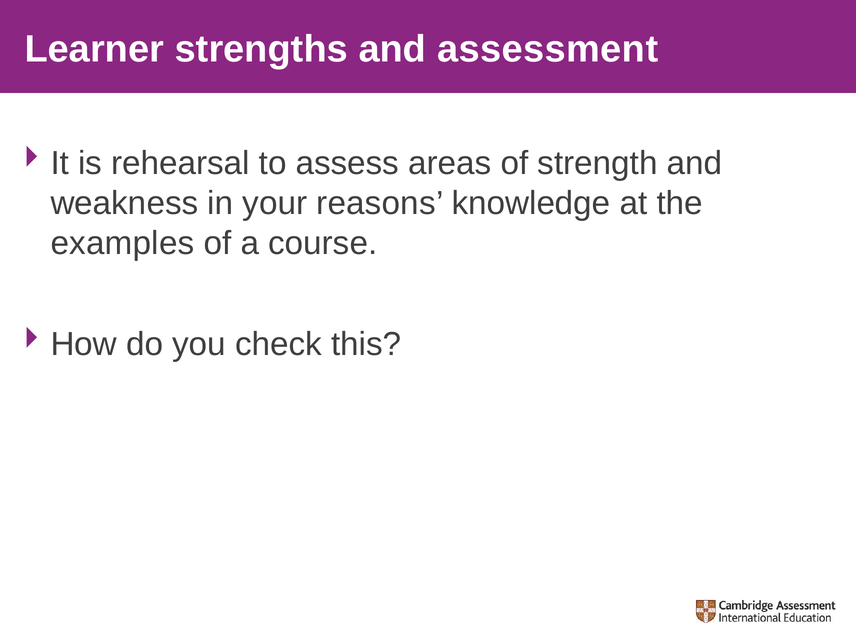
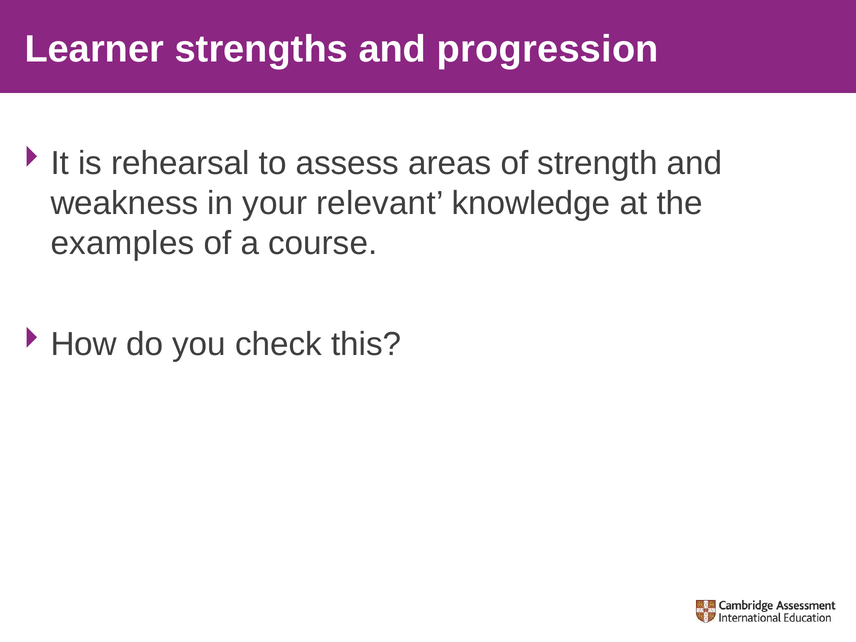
assessment: assessment -> progression (548, 49)
reasons: reasons -> relevant (380, 203)
